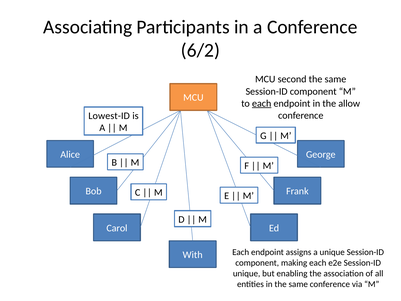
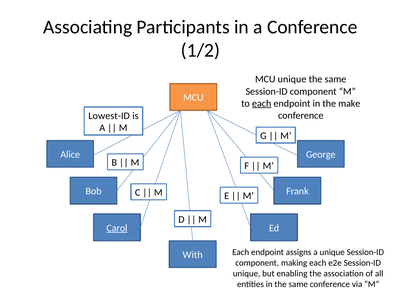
6/2: 6/2 -> 1/2 (200, 50)
MCU second: second -> unique (292, 79)
allow: allow -> make (349, 103)
Carol underline: none -> present (117, 228)
